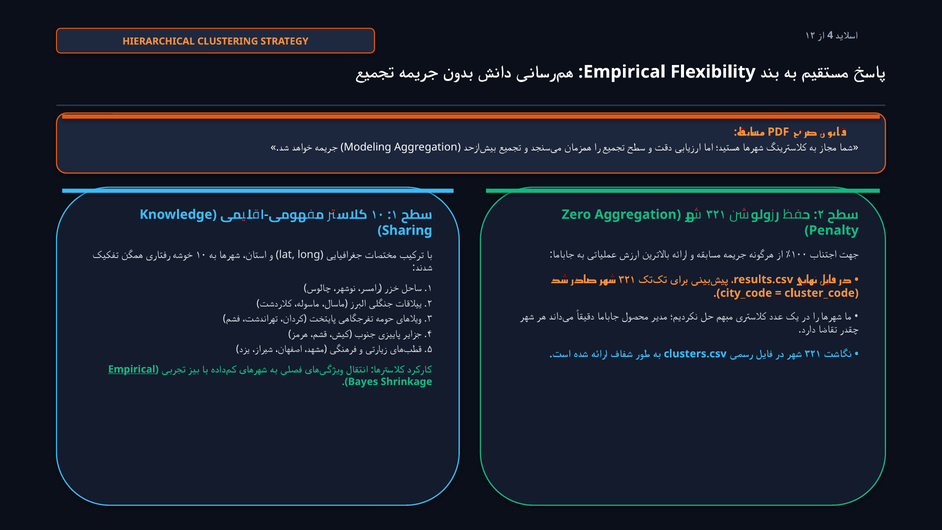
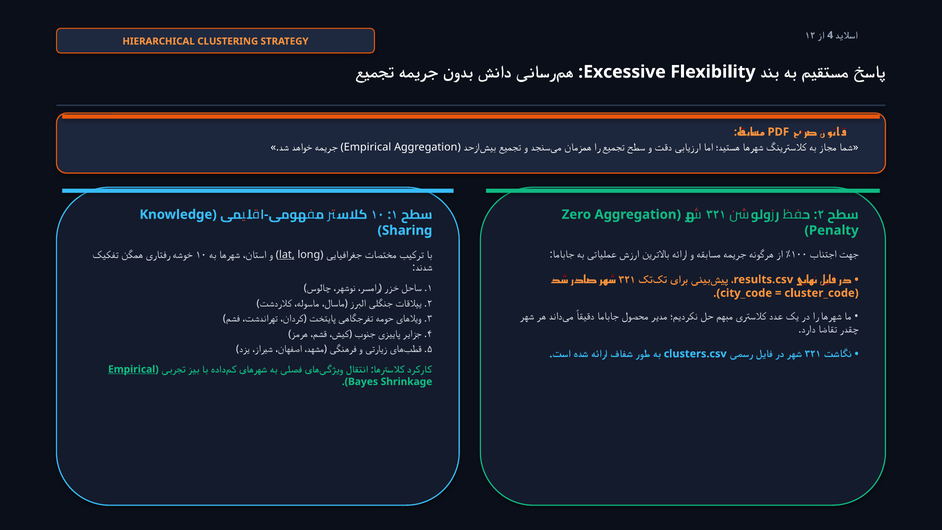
Empirical: Empirical -> Excessive (624, 72)
Modeling: Modeling -> Empirical (368, 147)
lat underline: none -> present (287, 254)
